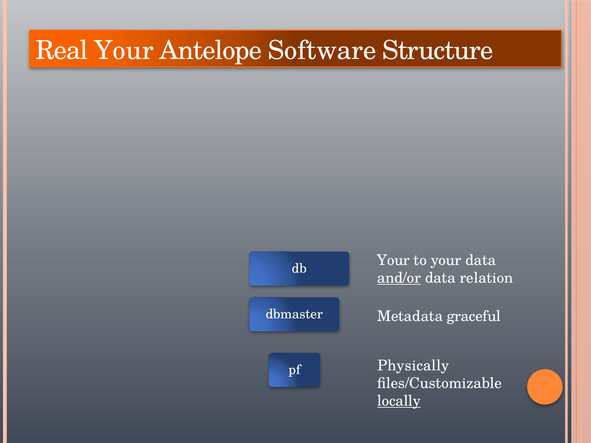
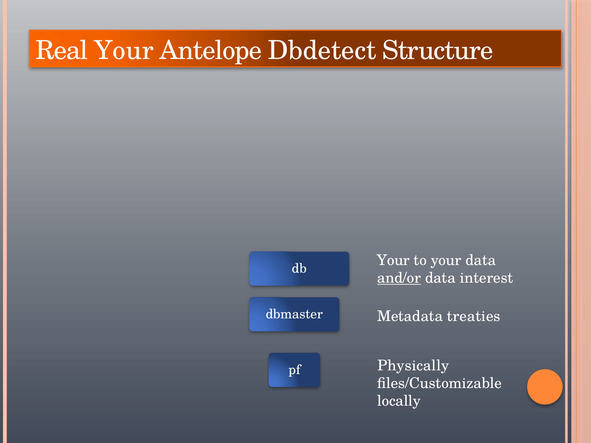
Software: Software -> Dbdetect (322, 51)
relation: relation -> interest (487, 278)
graceful: graceful -> treaties (474, 316)
locally underline: present -> none (399, 401)
